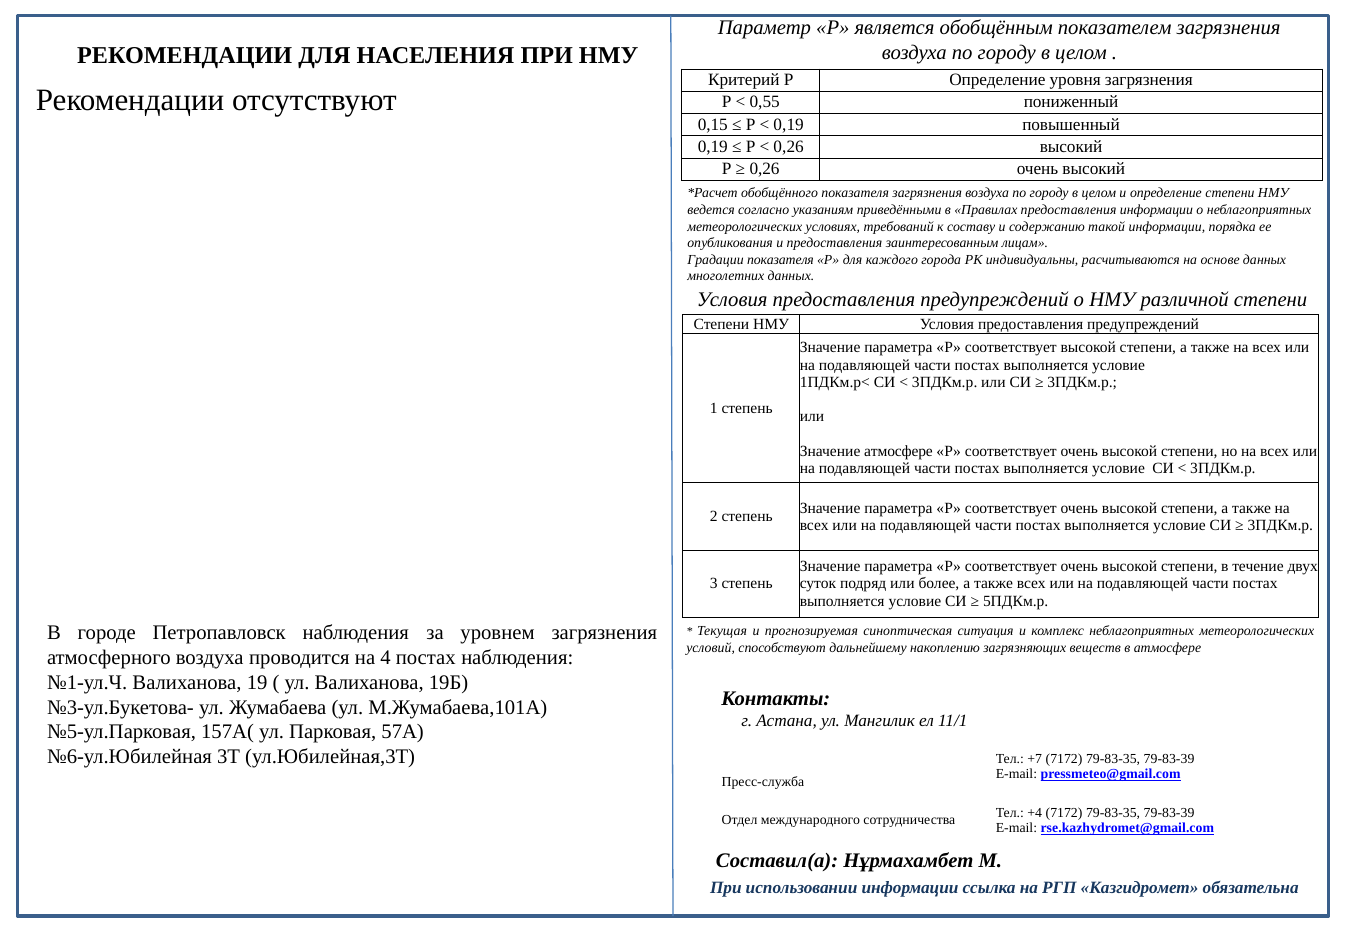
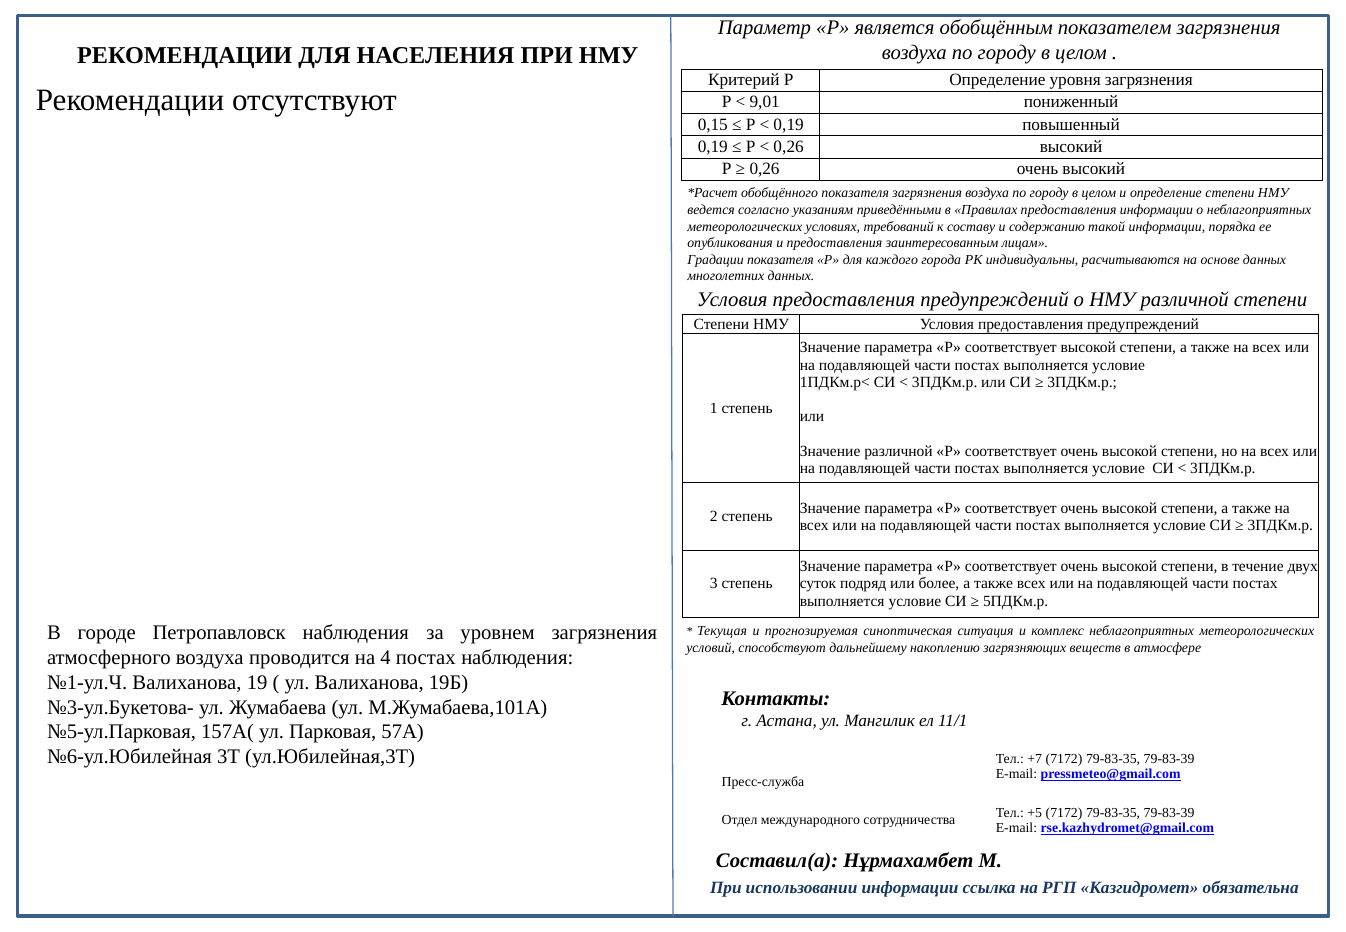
0,55: 0,55 -> 9,01 (765, 102)
Значение атмосфере: атмосфере -> различной (898, 451)
+4: +4 -> +5 (1035, 812)
